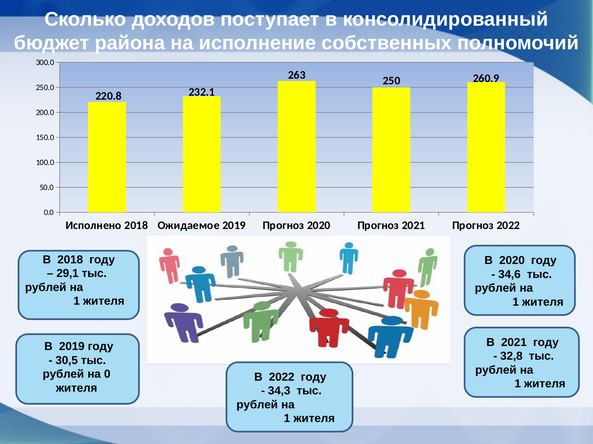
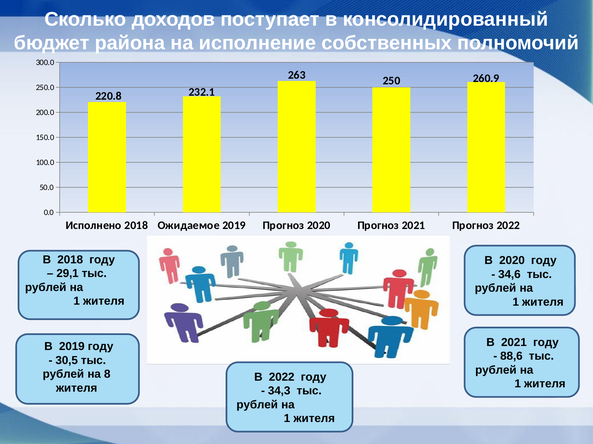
32,8: 32,8 -> 88,6 (511, 357)
0: 0 -> 8 (107, 375)
